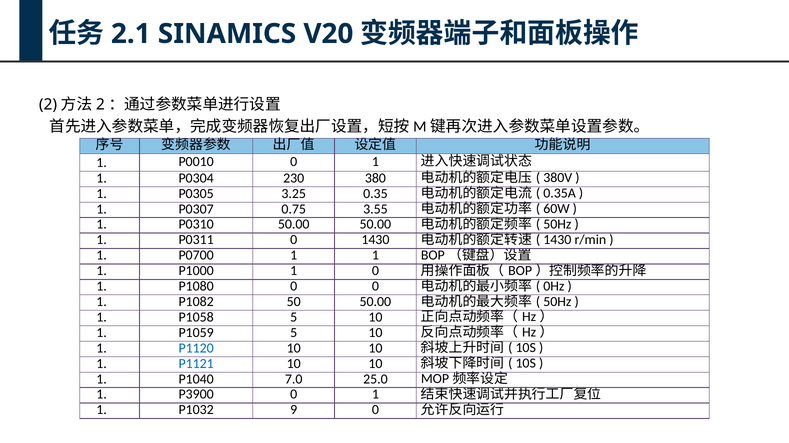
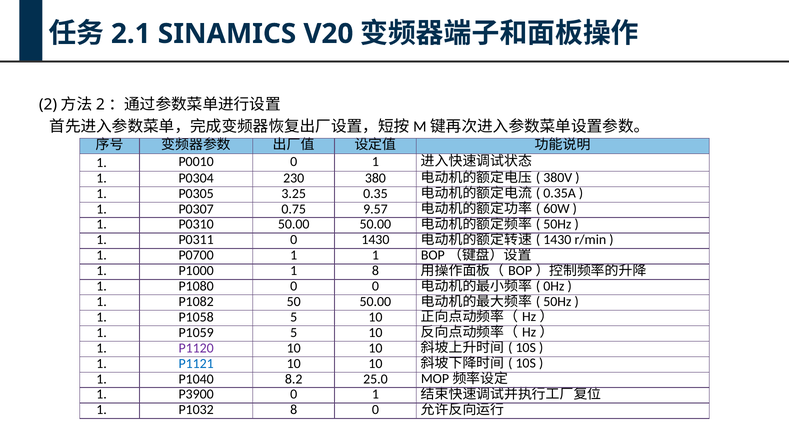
3.55: 3.55 -> 9.57 (375, 209)
1 0: 0 -> 8 (375, 271)
P1120 colour: blue -> purple (196, 349)
7.0: 7.0 -> 8.2 (294, 380)
P1032 9: 9 -> 8 (294, 411)
